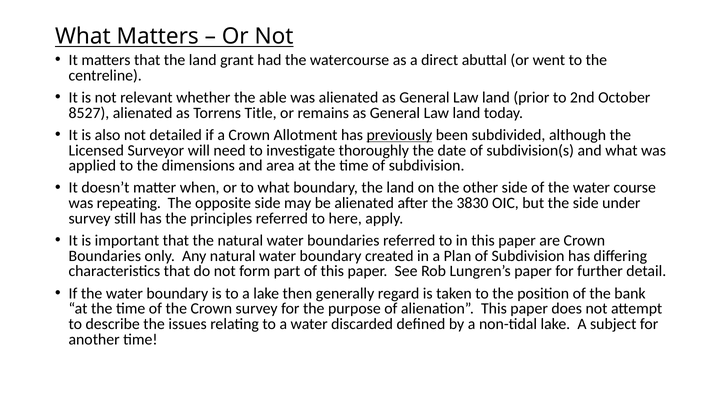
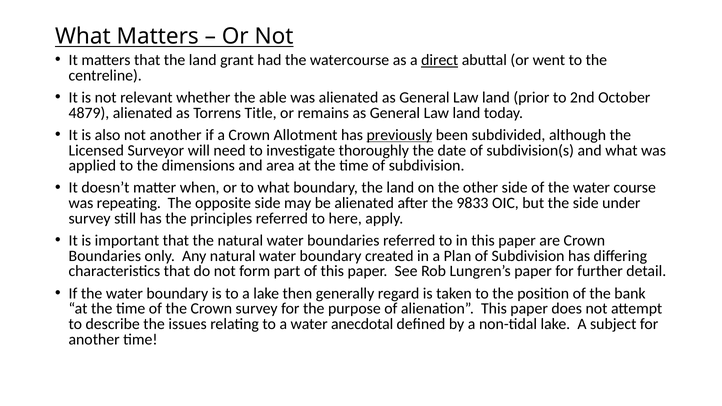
direct underline: none -> present (440, 60)
8527: 8527 -> 4879 (89, 113)
not detailed: detailed -> another (176, 135)
3830: 3830 -> 9833 (472, 203)
discarded: discarded -> anecdotal (362, 324)
